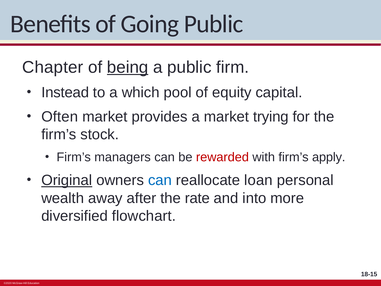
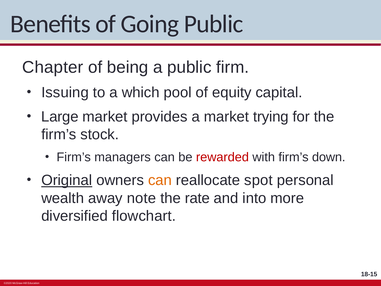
being underline: present -> none (128, 67)
Instead: Instead -> Issuing (65, 92)
Often: Often -> Large (60, 117)
apply: apply -> down (329, 157)
can colour: blue -> orange (160, 180)
loan: loan -> spot (258, 180)
after: after -> note (141, 198)
